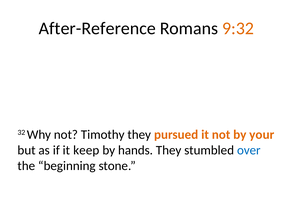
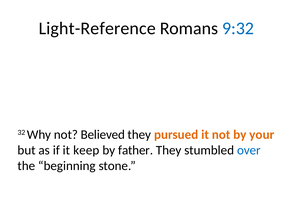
After-Reference: After-Reference -> Light-Reference (97, 28)
9:32 colour: orange -> blue (238, 28)
Timothy: Timothy -> Believed (103, 134)
hands: hands -> father (136, 150)
